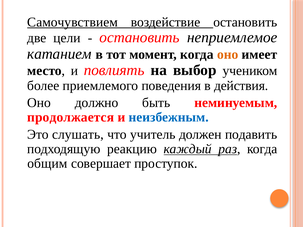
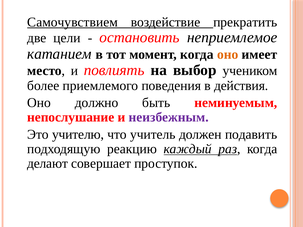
воздействие остановить: остановить -> прекратить (245, 22)
продолжается: продолжается -> непослушание (71, 117)
неизбежным colour: blue -> purple (169, 117)
слушать: слушать -> учителю (78, 134)
общим: общим -> делают (48, 164)
